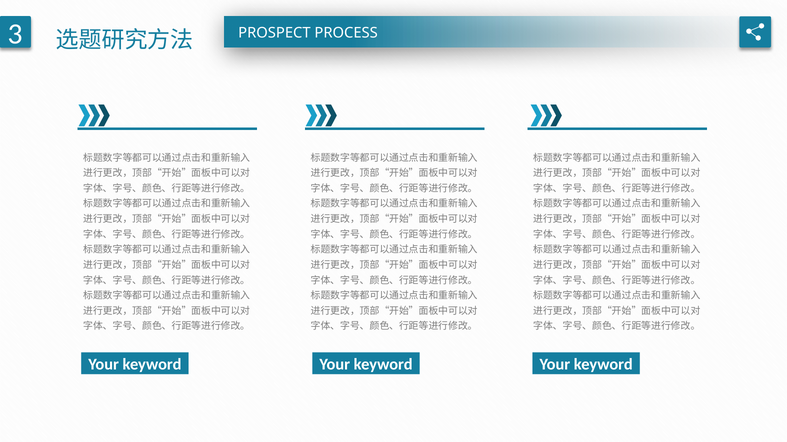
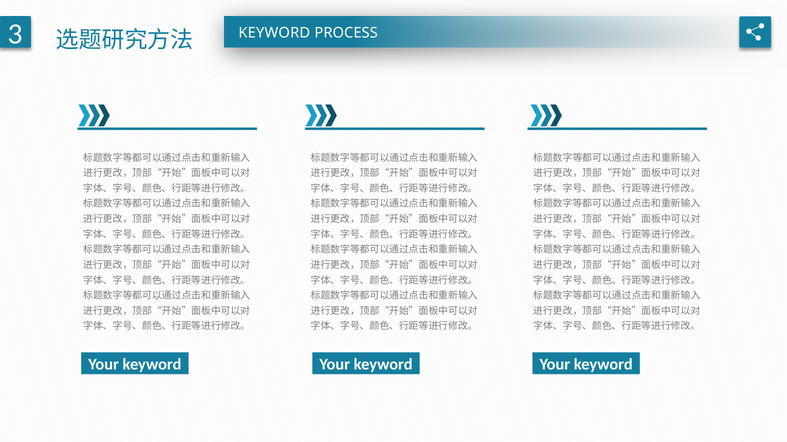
PROSPECT: PROSPECT -> KEYWORD (274, 33)
